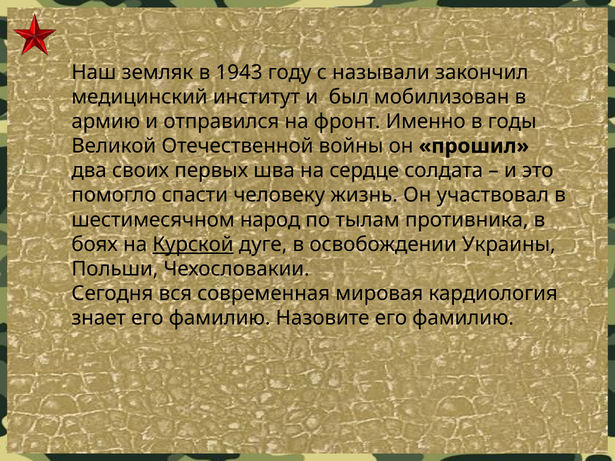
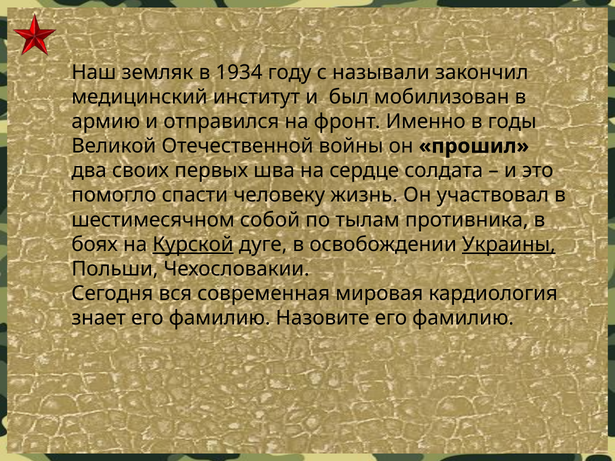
1943: 1943 -> 1934 (239, 72)
народ: народ -> собой (270, 220)
Украины underline: none -> present (509, 245)
